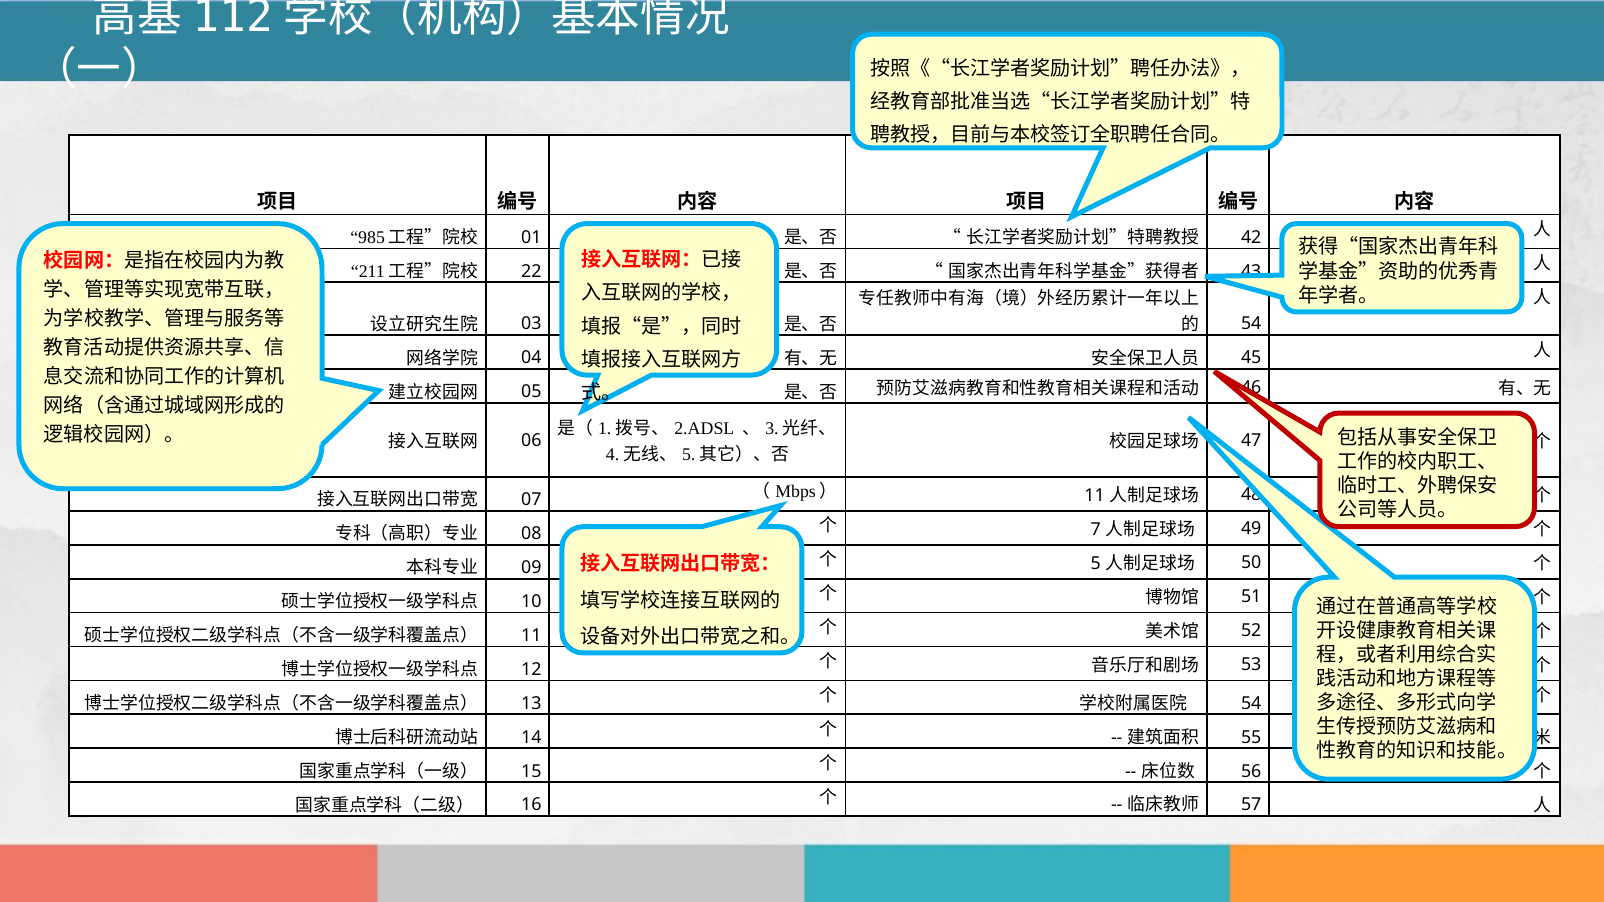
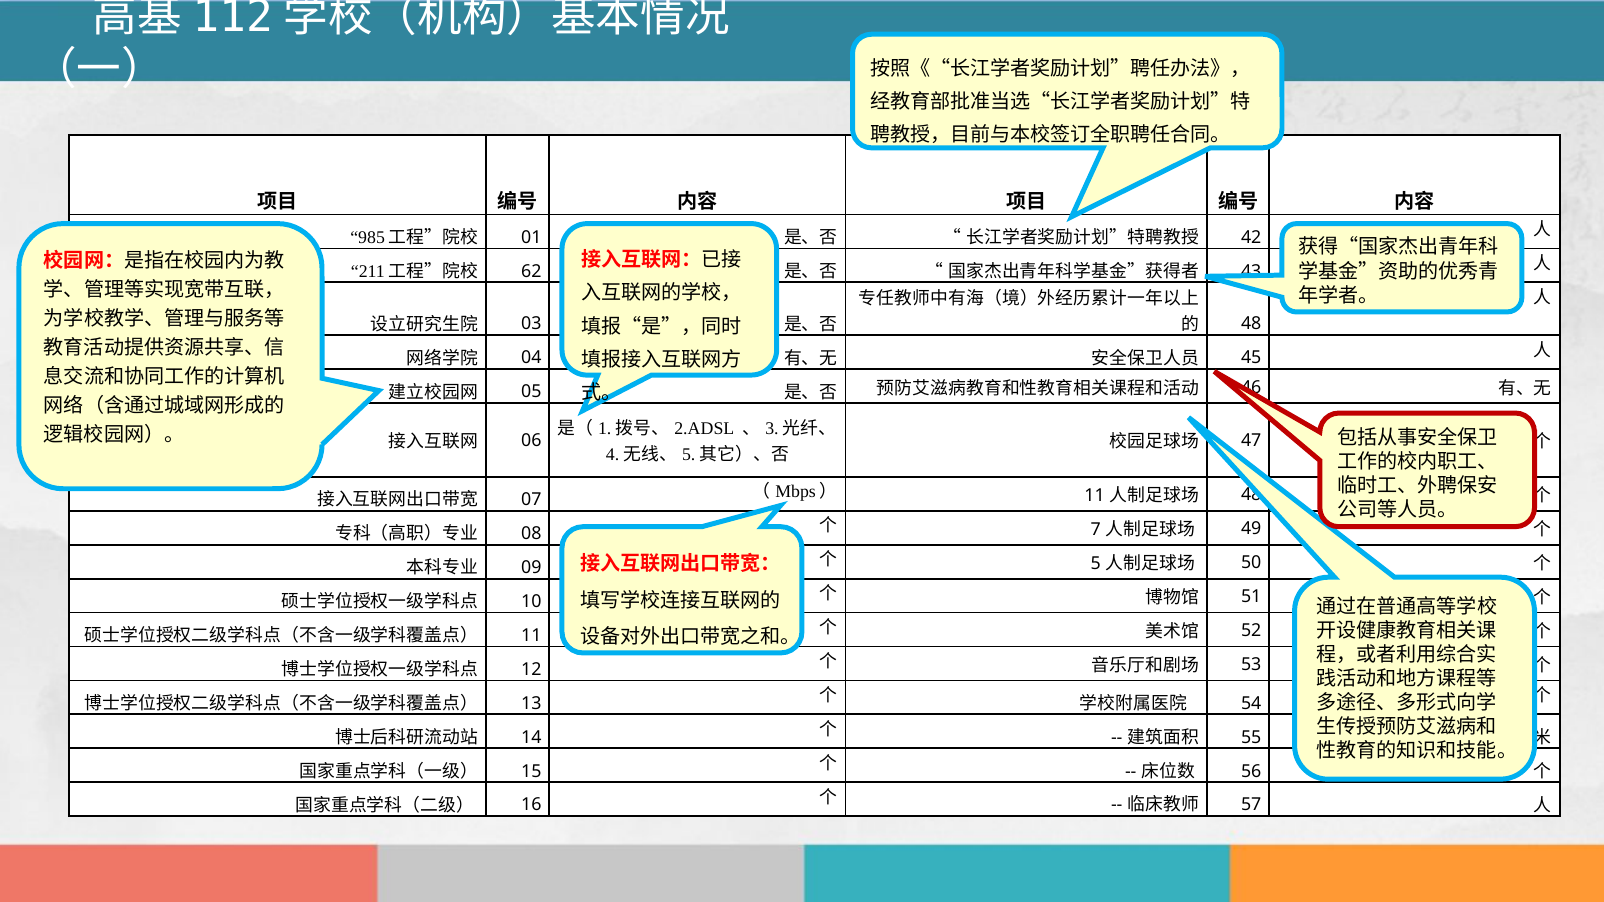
22: 22 -> 62 (531, 271)
54: 54 -> 48 (1251, 324)
